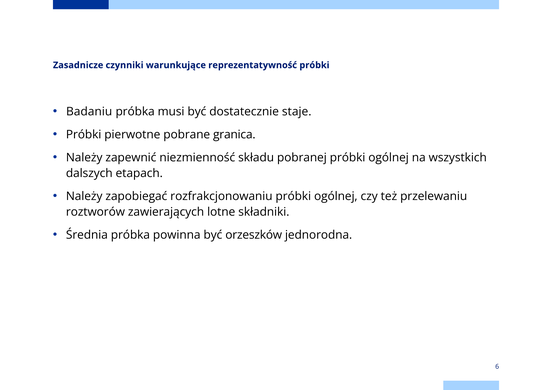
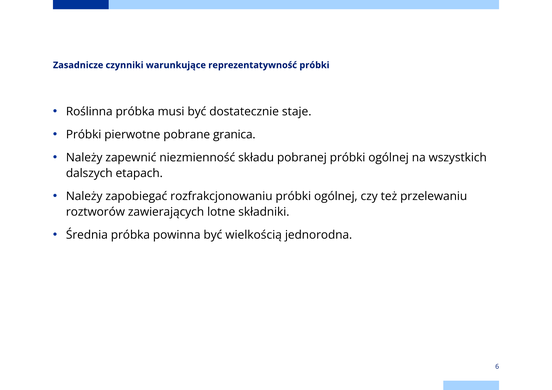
Badaniu: Badaniu -> Roślinna (89, 112)
orzeszków: orzeszków -> wielkością (254, 235)
